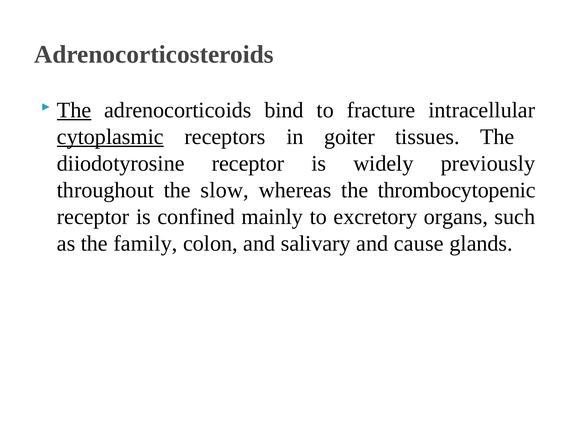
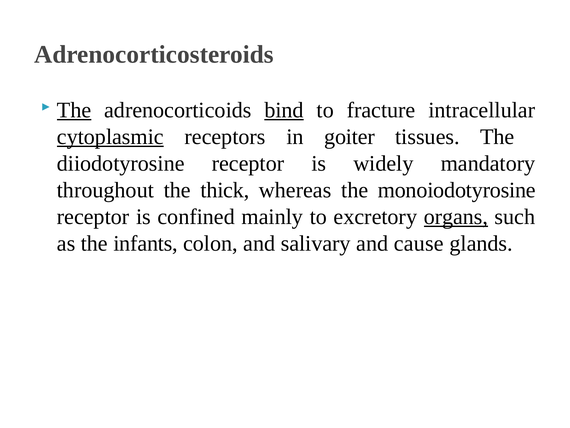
bind underline: none -> present (284, 110)
previously: previously -> mandatory (488, 163)
slow: slow -> thick (225, 190)
thrombocytopenic: thrombocytopenic -> monoiodotyrosine (457, 190)
organs underline: none -> present (456, 216)
family: family -> infants (146, 243)
